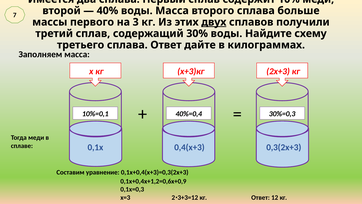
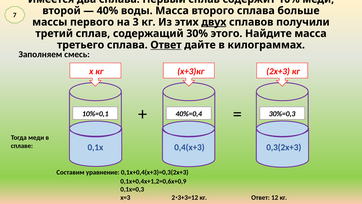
30% воды: воды -> этого (226, 33)
схему: схему -> масса (311, 33)
Ответ underline: none -> present (166, 45)
Заполняем масса: масса -> смесь (77, 54)
